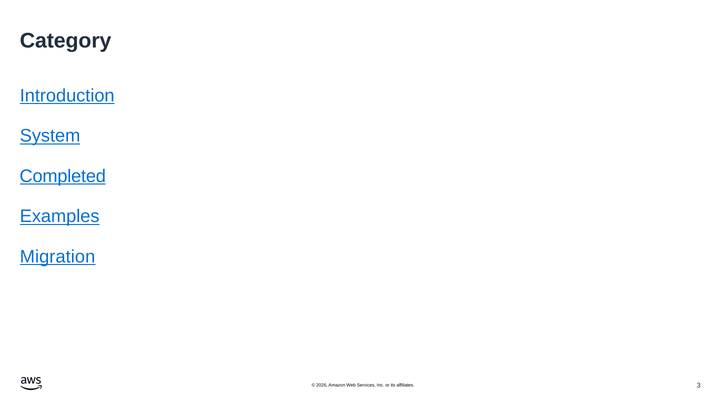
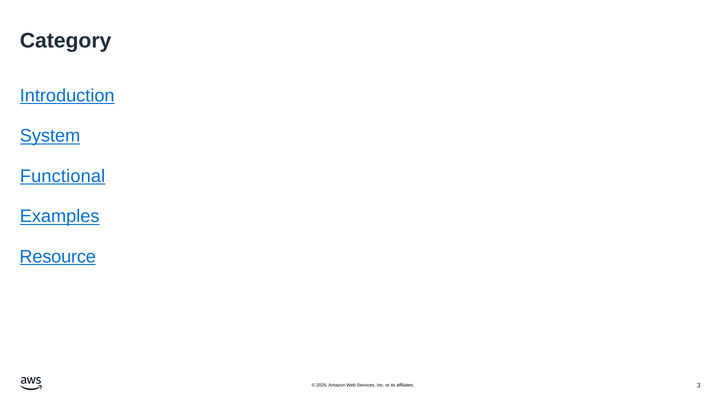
Completed: Completed -> Functional (63, 176)
Migration: Migration -> Resource (58, 257)
